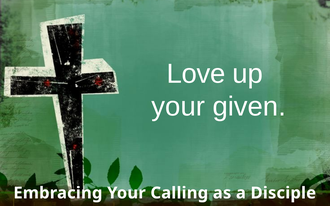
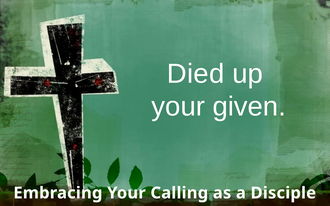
Love: Love -> Died (196, 74)
